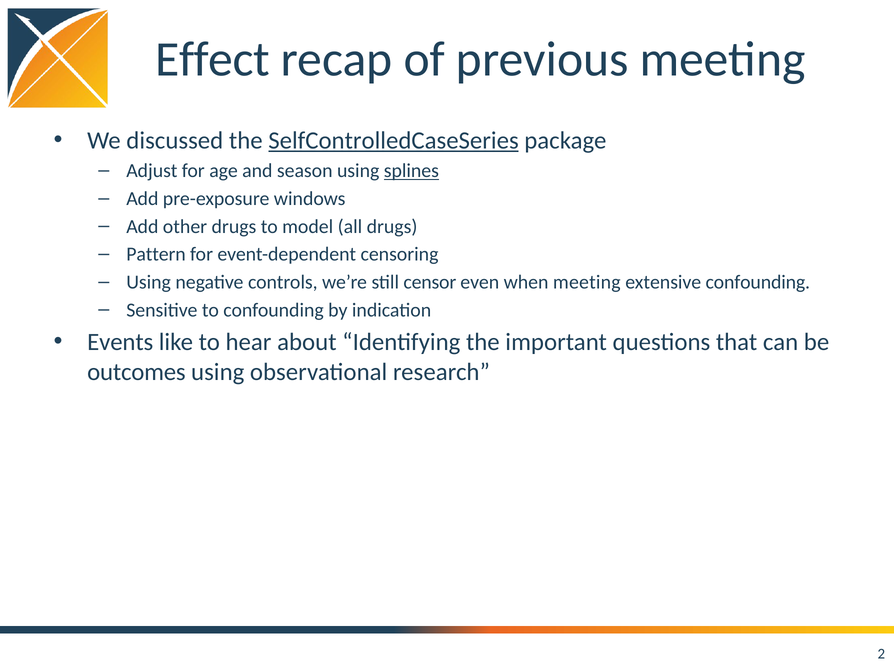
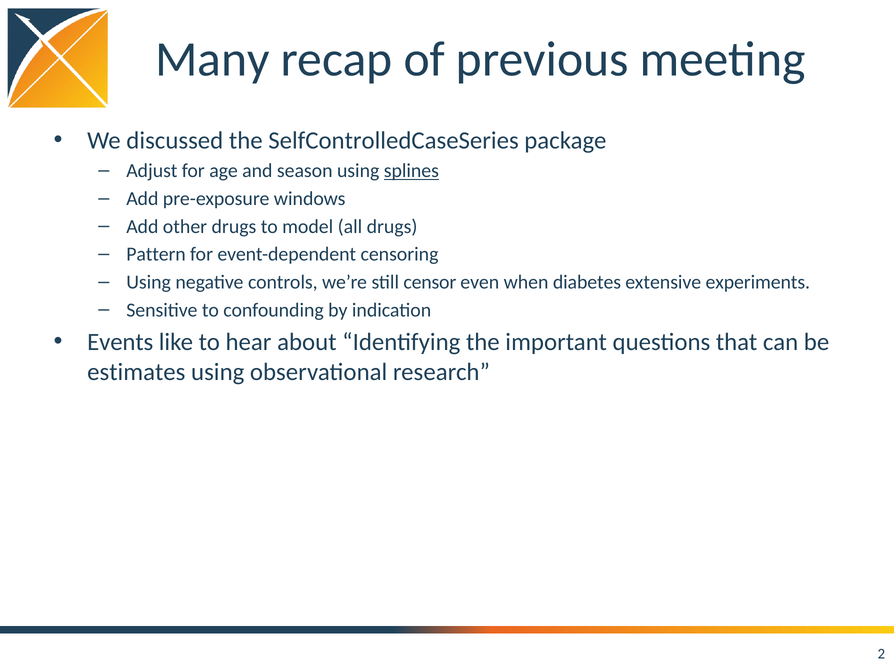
Effect: Effect -> Many (212, 59)
SelfControlledCaseSeries underline: present -> none (394, 140)
when meeting: meeting -> diabetes (587, 282)
extensive confounding: confounding -> experiments (758, 282)
outcomes: outcomes -> estimates (136, 372)
